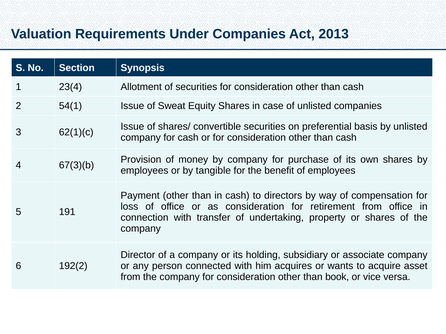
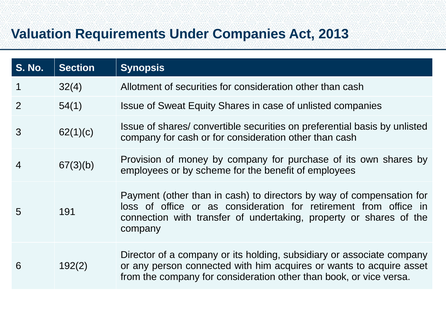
23(4: 23(4 -> 32(4 (70, 87)
tangible: tangible -> scheme (213, 171)
